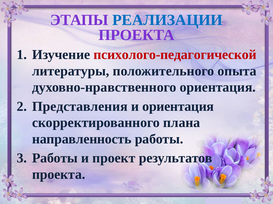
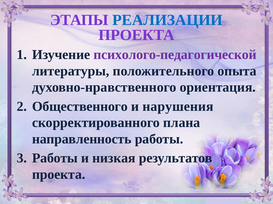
психолого-педагогической colour: red -> purple (175, 55)
Представления: Представления -> Общественного (80, 107)
и ориентация: ориентация -> нарушения (178, 107)
проект: проект -> низкая (114, 159)
